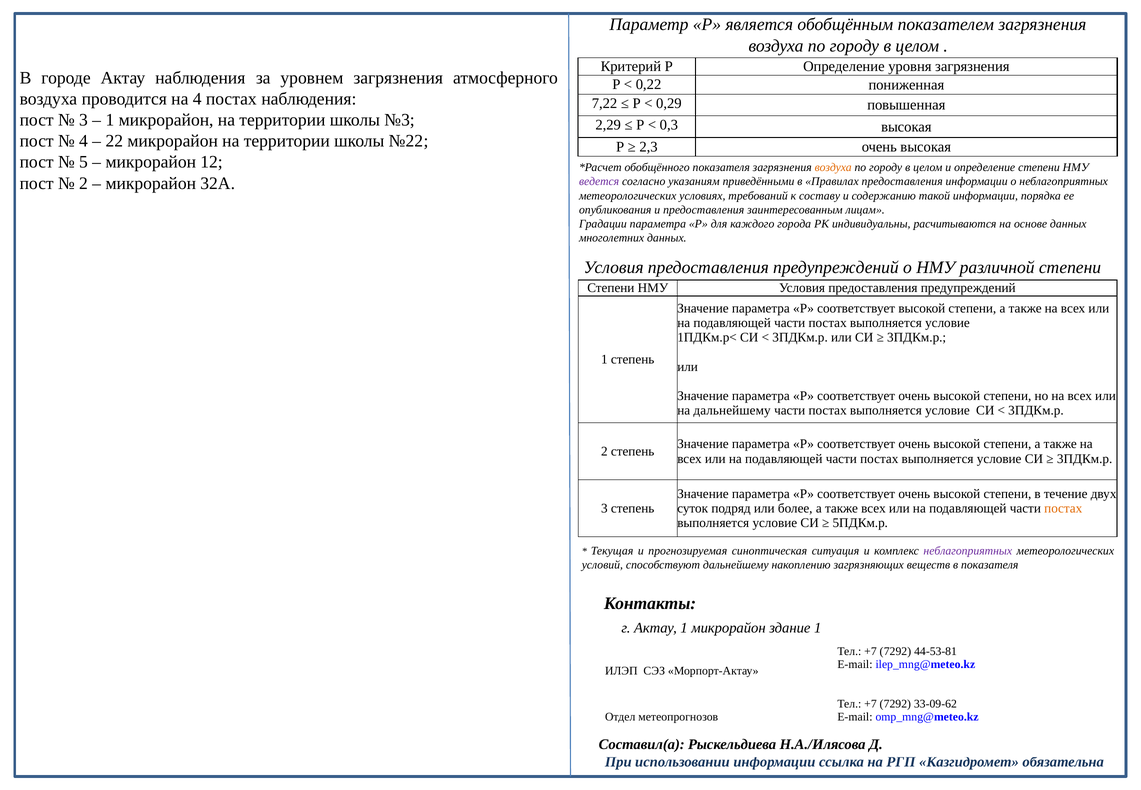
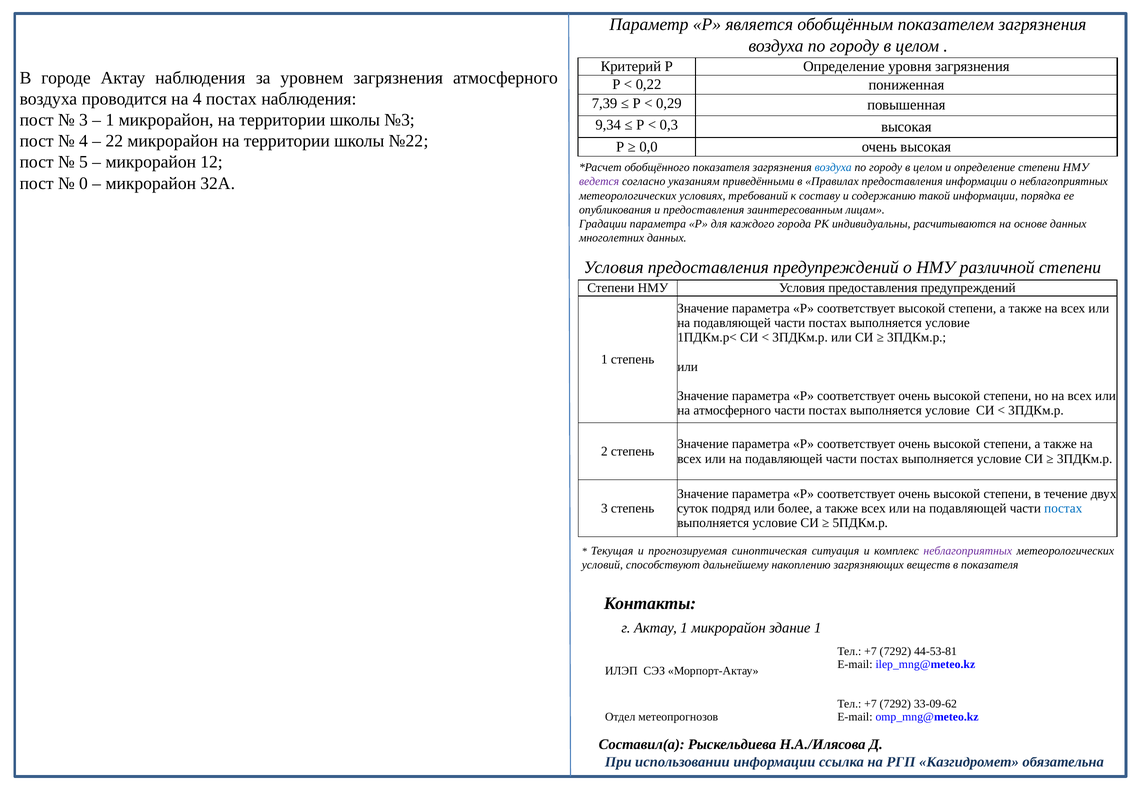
7,22: 7,22 -> 7,39 (605, 103)
2,29: 2,29 -> 9,34 (608, 125)
2,3: 2,3 -> 0,0 (648, 147)
воздуха colour: orange -> blue (833, 168)
2: 2 -> 0 (83, 183)
на дальнейшему: дальнейшему -> атмосферного (732, 410)
постах colour: orange -> blue (1063, 508)
